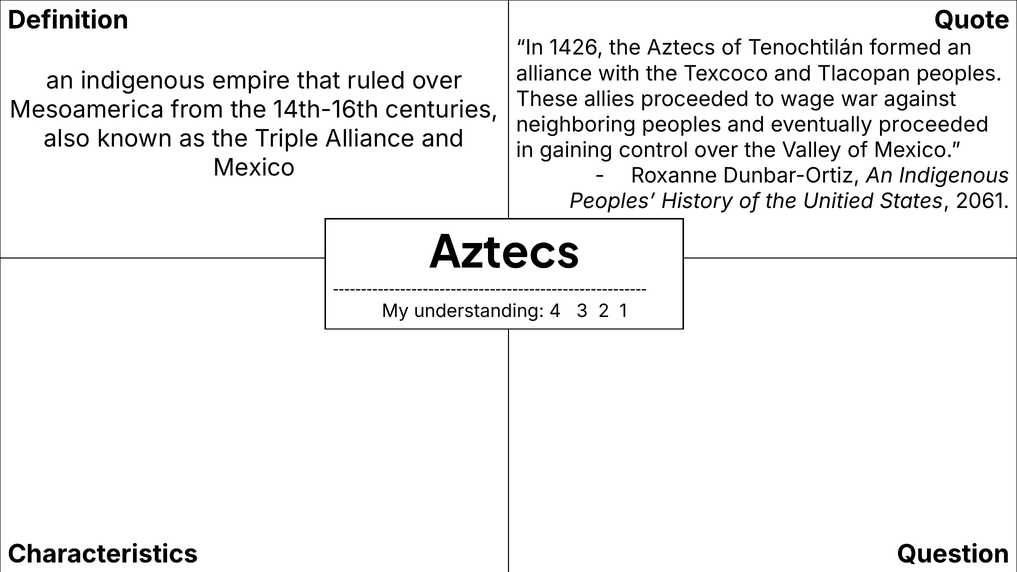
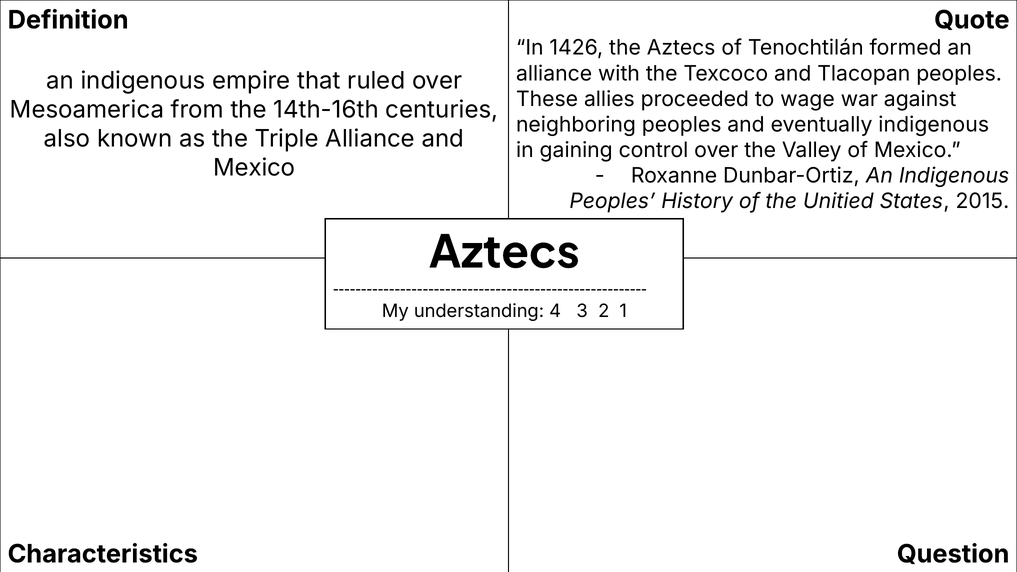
eventually proceeded: proceeded -> indigenous (934, 125)
2061: 2061 -> 2015 (982, 201)
